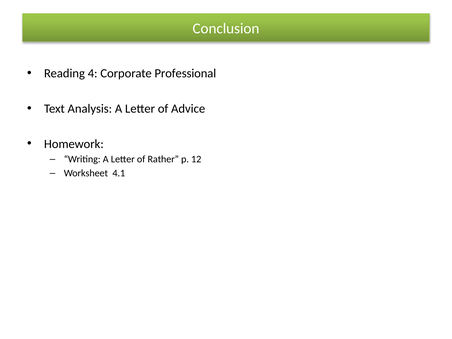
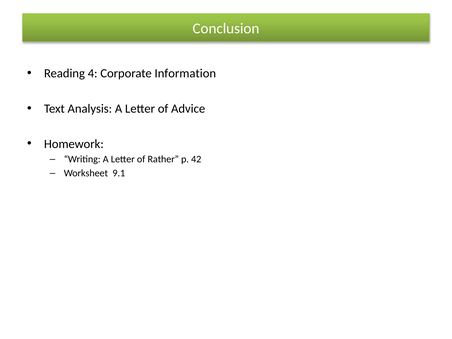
Professional: Professional -> Information (185, 73)
12: 12 -> 42 (196, 159)
4.1: 4.1 -> 9.1 (119, 173)
